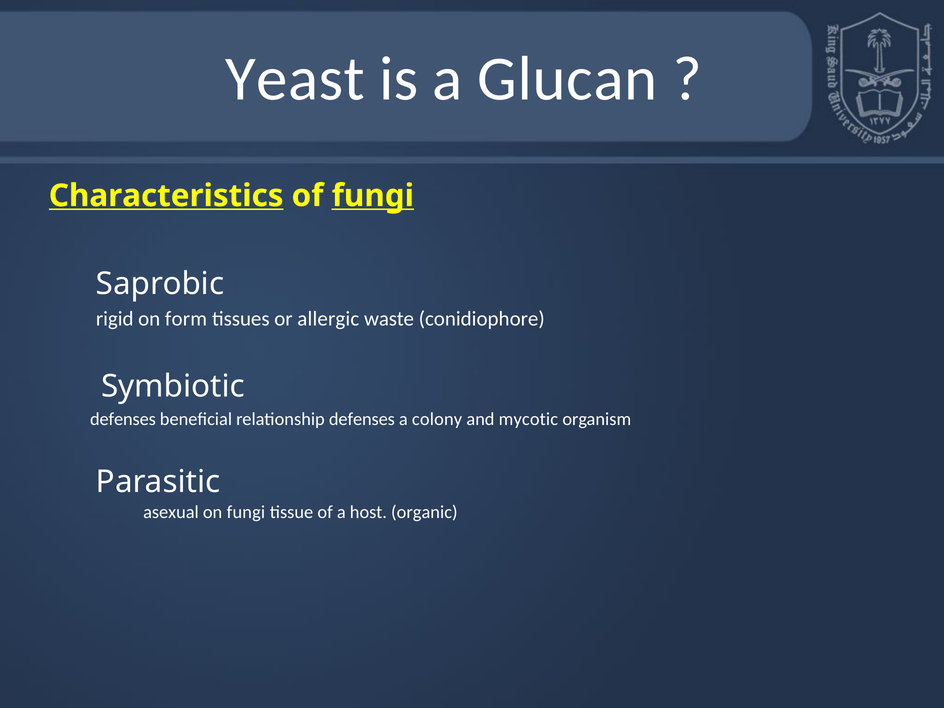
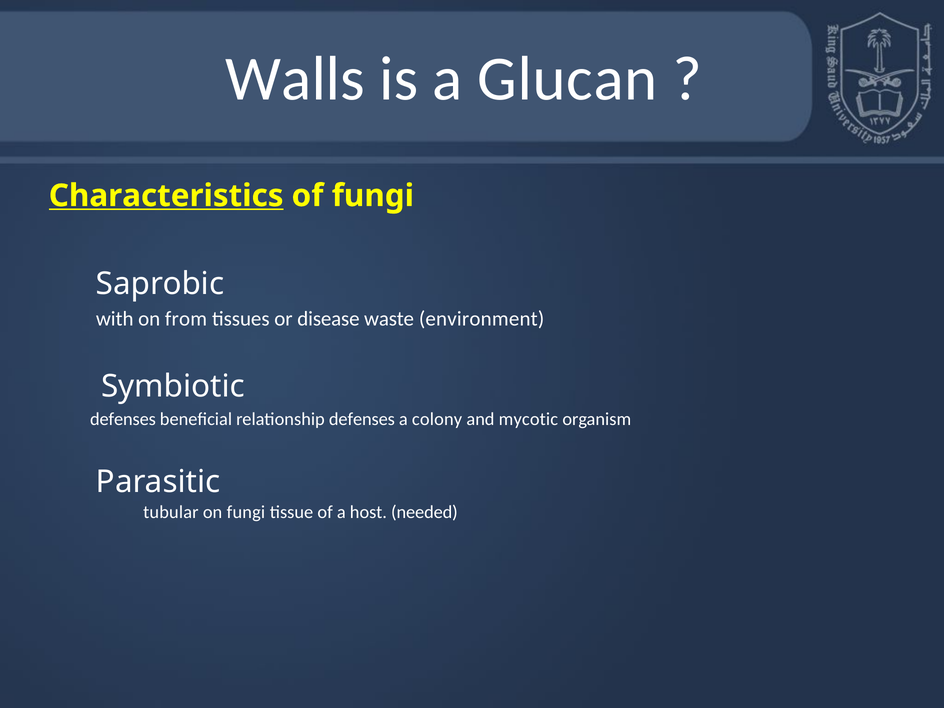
Yeast: Yeast -> Walls (295, 79)
fungi underline: present -> none (373, 196)
rigid: rigid -> with (115, 319)
form: form -> from (186, 319)
allergic: allergic -> disease (328, 319)
conidiophore: conidiophore -> environment (482, 319)
asexual: asexual -> tubular (171, 512)
organic: organic -> needed (424, 512)
